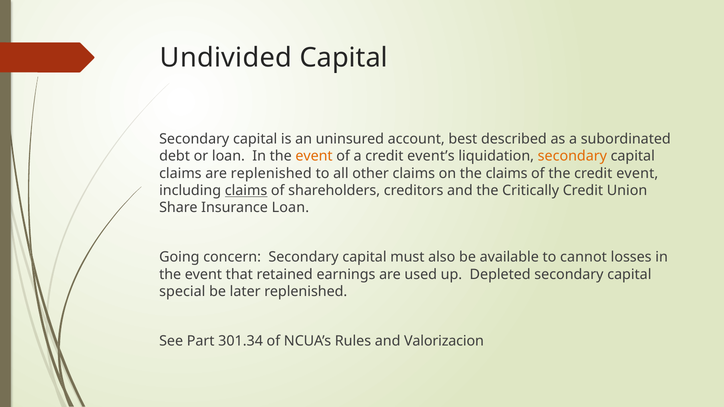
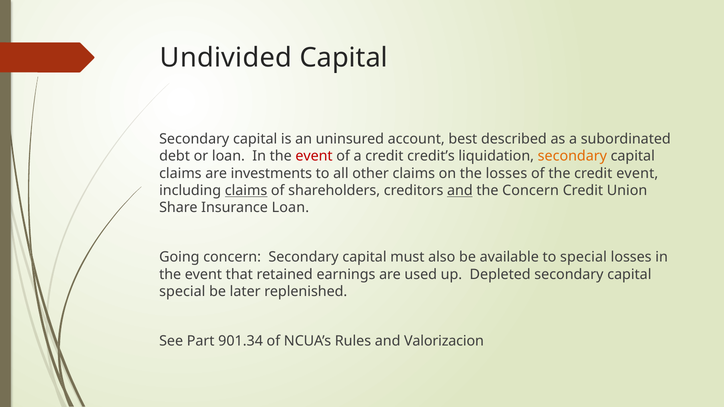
event colour: orange -> red (314, 156)
event’s: event’s -> credit’s (431, 156)
are replenished: replenished -> investments (271, 173)
the claims: claims -> losses (506, 173)
and underline: none -> present (460, 191)
the Critically: Critically -> Concern (531, 191)
to cannot: cannot -> special (583, 257)
301.34: 301.34 -> 901.34 (241, 341)
